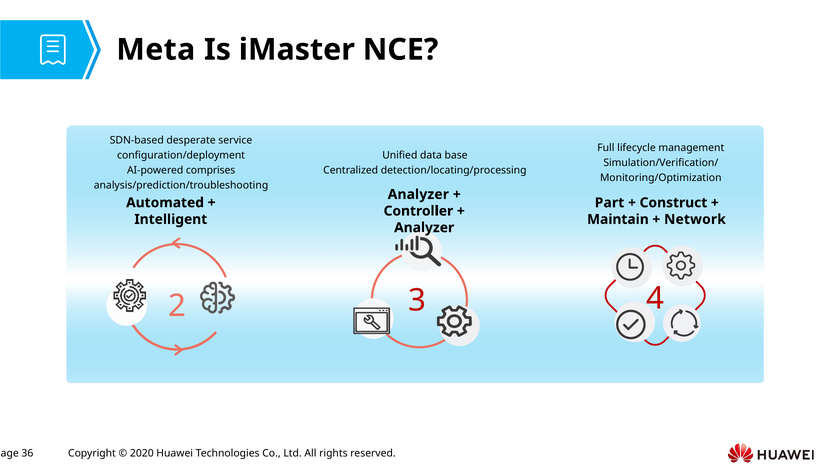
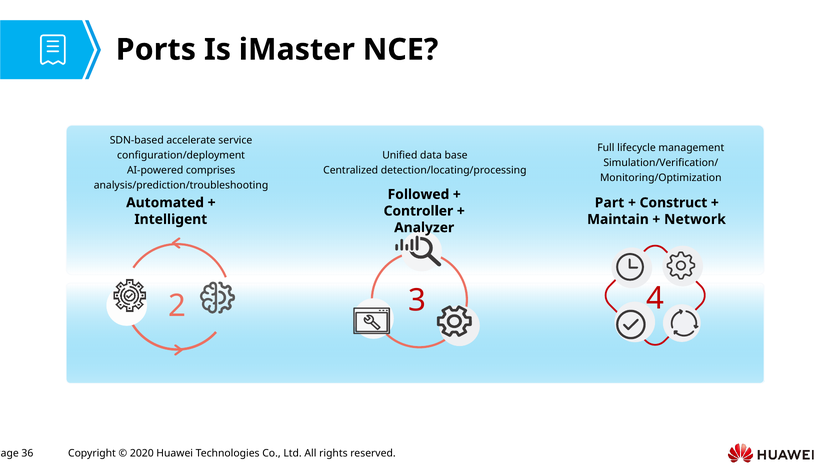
Meta: Meta -> Ports (156, 50)
desperate: desperate -> accelerate (191, 140)
Analyzer: Analyzer -> Followed (418, 194)
